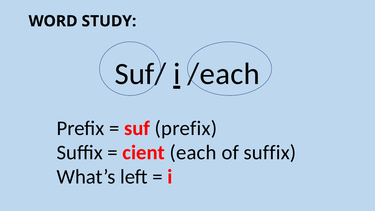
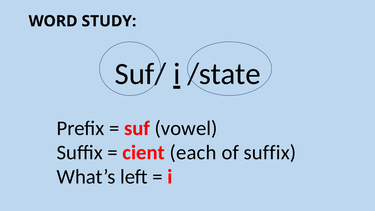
/each: /each -> /state (224, 74)
suf prefix: prefix -> vowel (186, 128)
